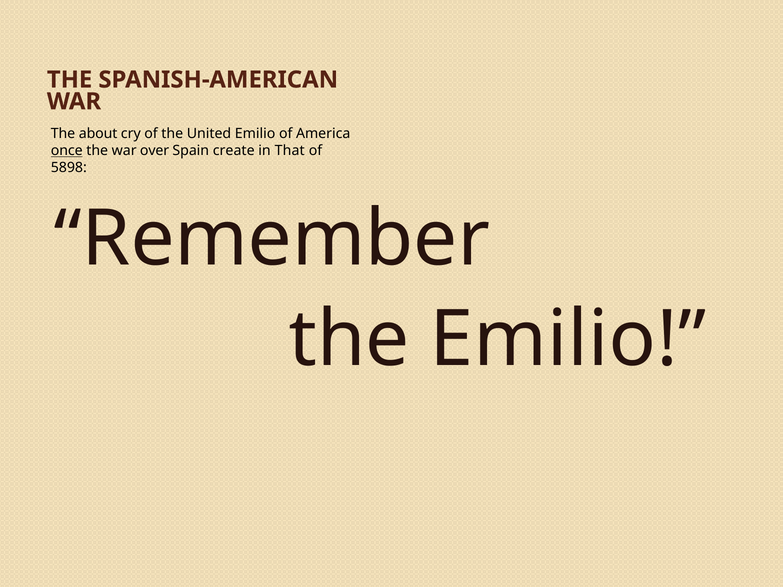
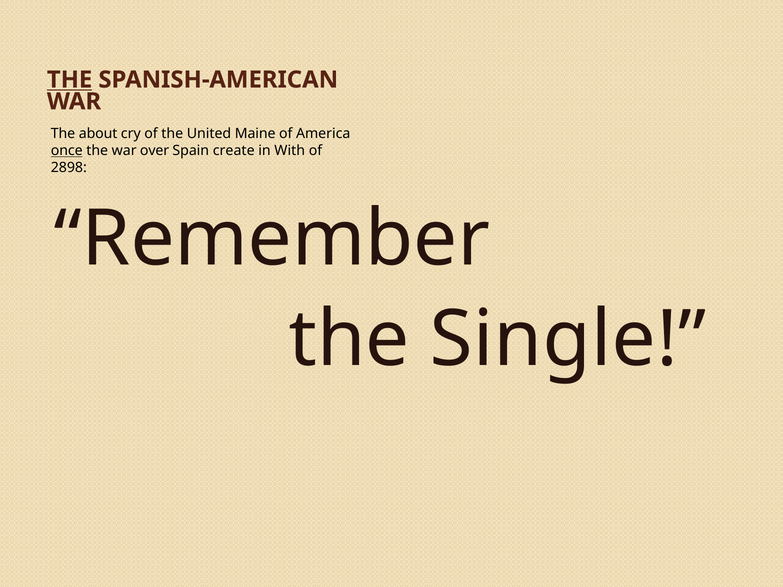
THE underline: none -> present (70, 80)
United Emilio: Emilio -> Maine (255, 134)
That: That -> With (290, 151)
5898: 5898 -> 2898 (69, 168)
the Emilio: Emilio -> Single (568, 340)
